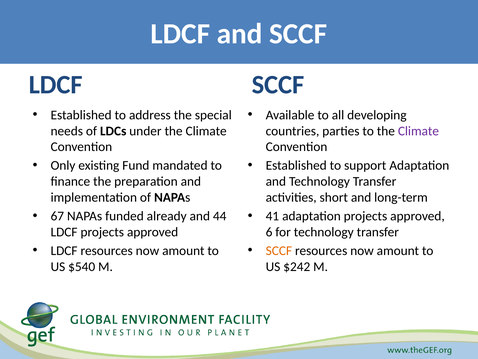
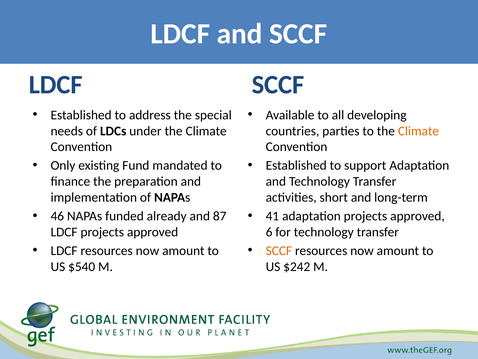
Climate colour: purple -> orange (418, 131)
67: 67 -> 46 (57, 216)
44: 44 -> 87 (220, 216)
